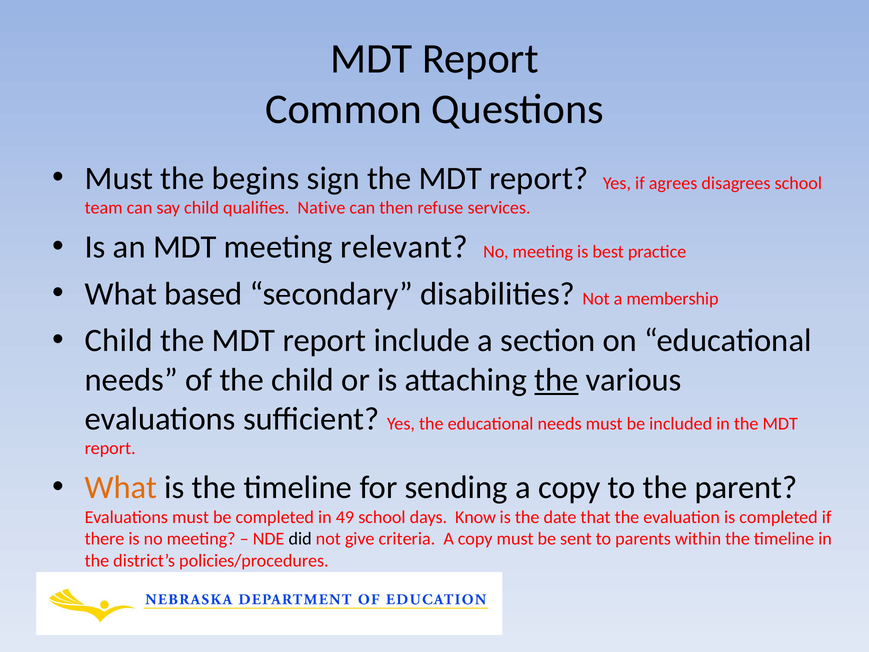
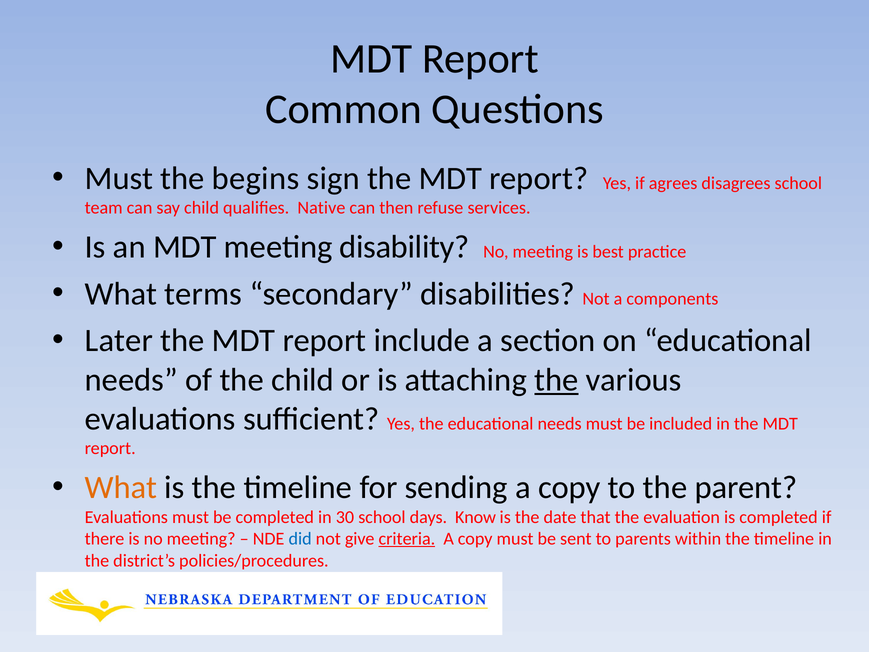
relevant: relevant -> disability (404, 247)
based: based -> terms (203, 294)
membership: membership -> components (672, 299)
Child: Child -> Later (119, 341)
49: 49 -> 30 (345, 517)
did colour: black -> blue (300, 539)
criteria underline: none -> present (407, 539)
